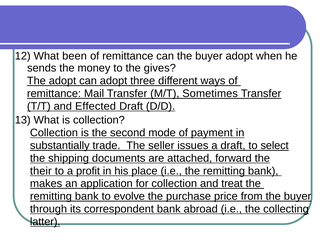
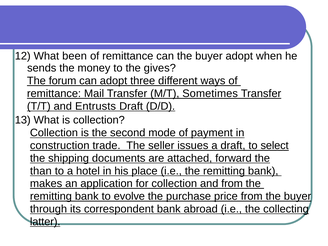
The adopt: adopt -> forum (63, 81)
Effected: Effected -> Entrusts (95, 106)
substantially: substantially -> construction (60, 146)
their: their -> than (41, 171)
profit: profit -> hotel (88, 171)
and treat: treat -> from (232, 184)
